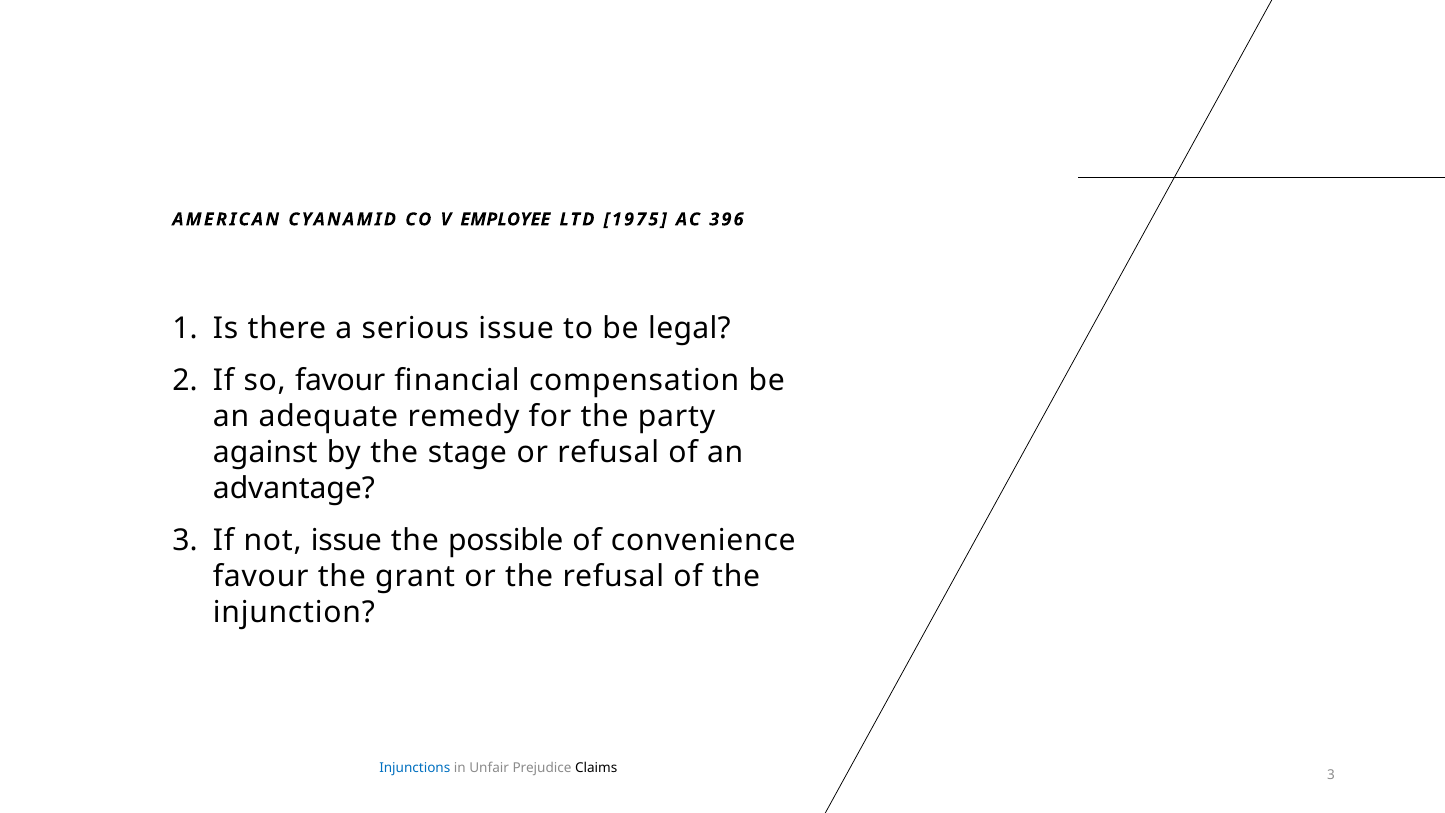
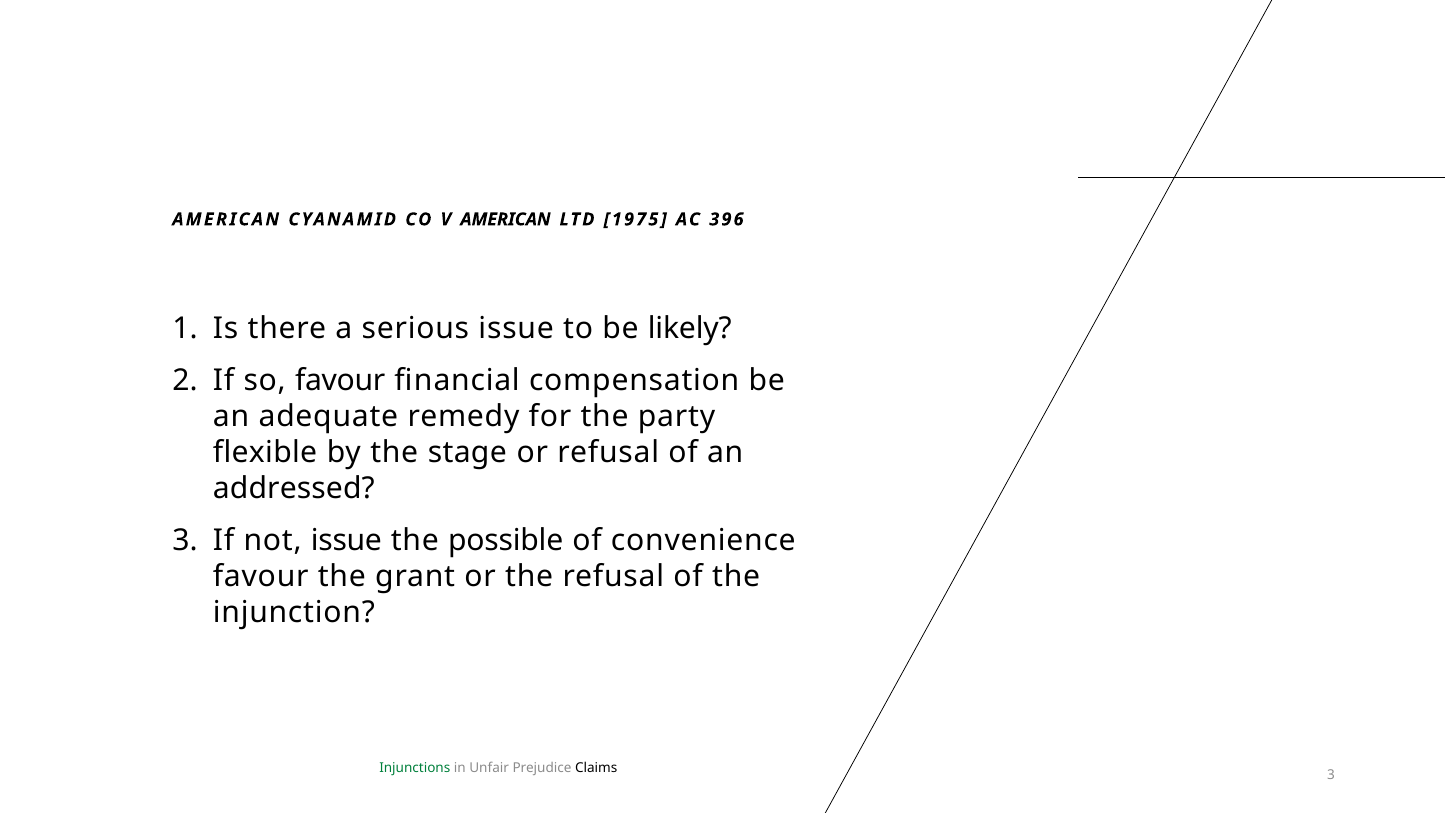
V EMPLOYEE: EMPLOYEE -> AMERICAN (505, 219)
legal: legal -> likely (690, 329)
against: against -> flexible (265, 453)
advantage: advantage -> addressed (294, 489)
Injunctions colour: blue -> green (415, 768)
